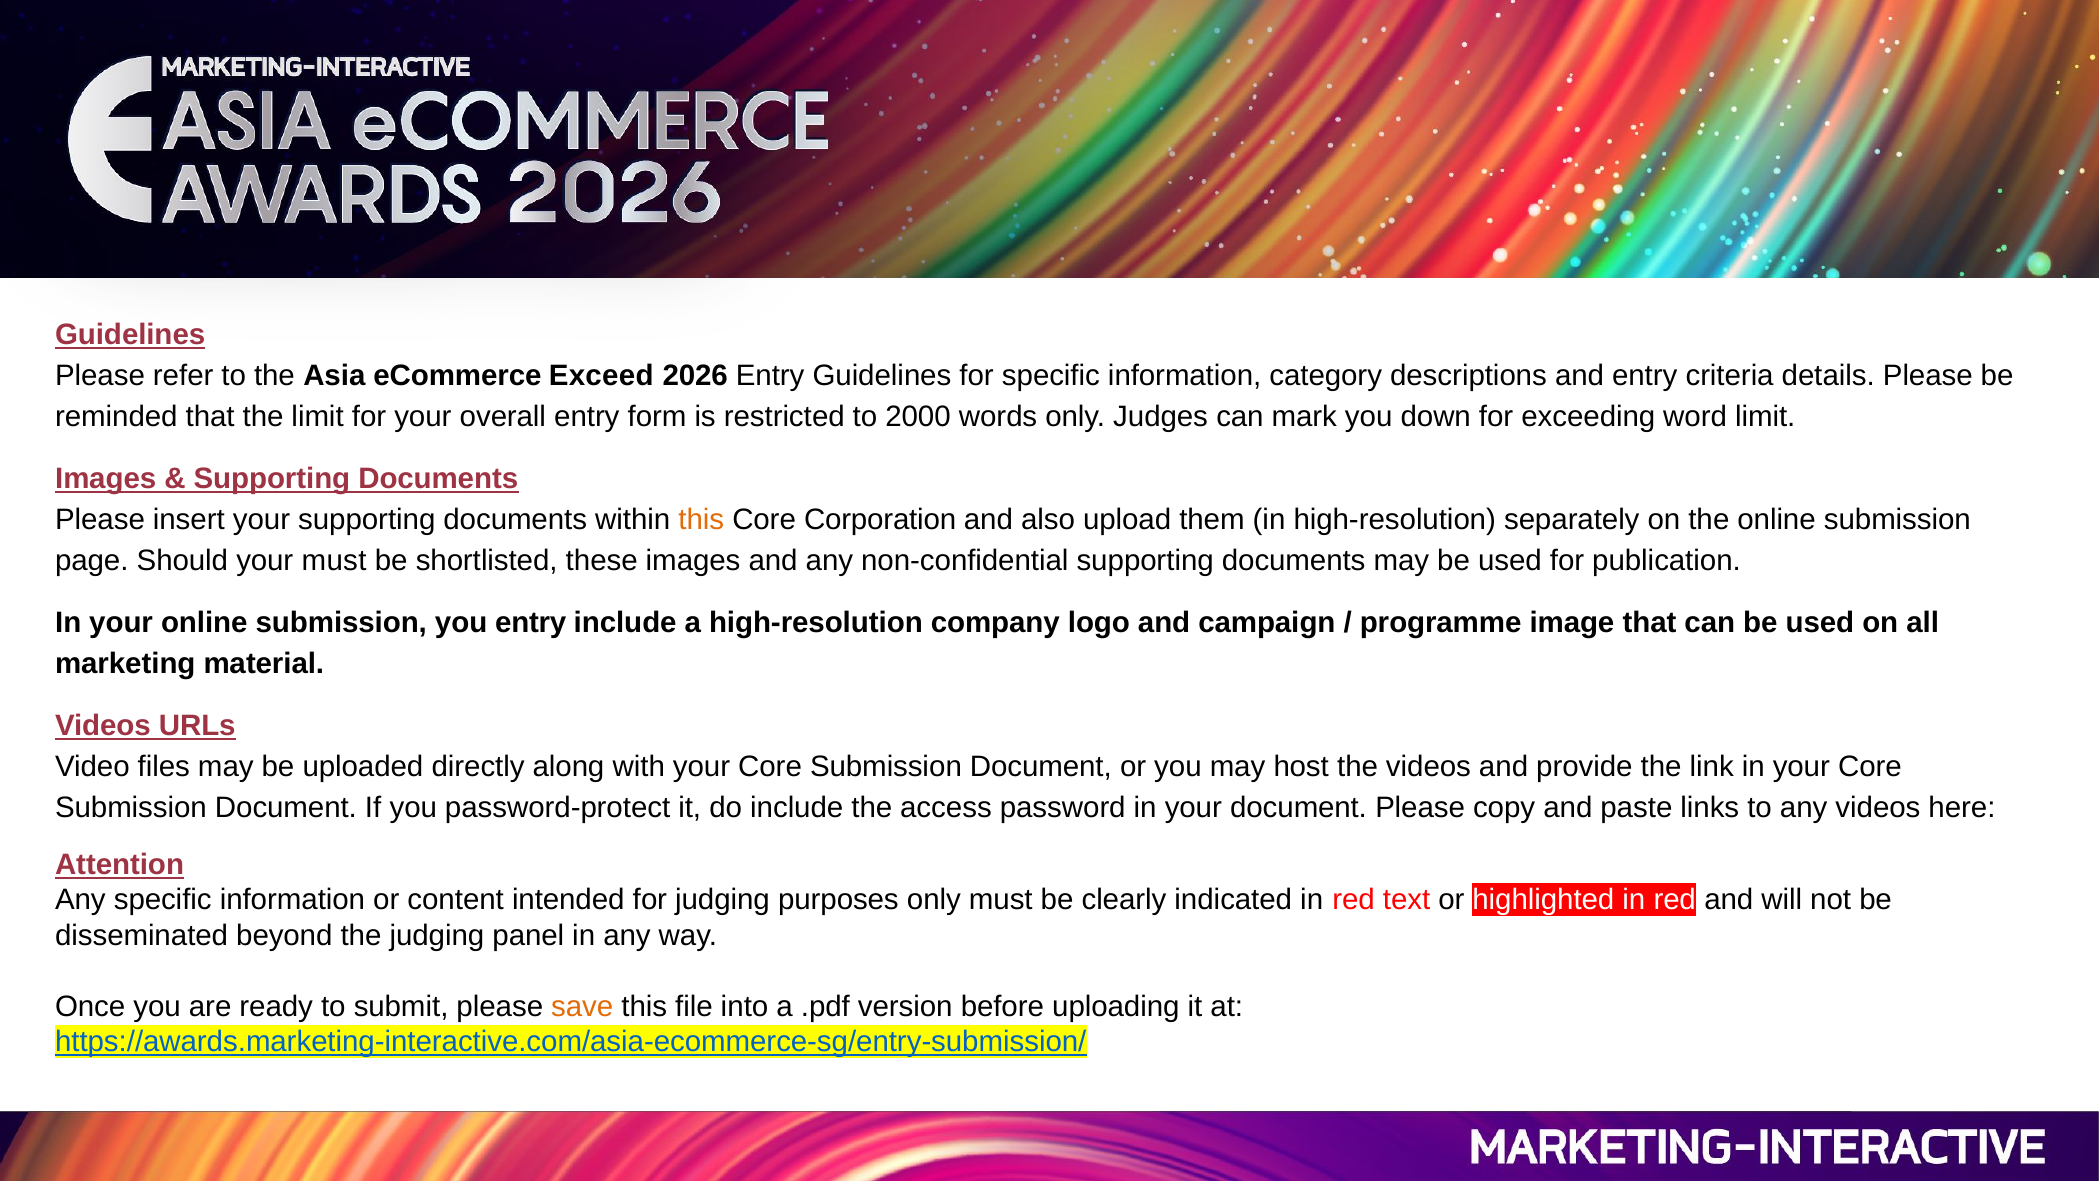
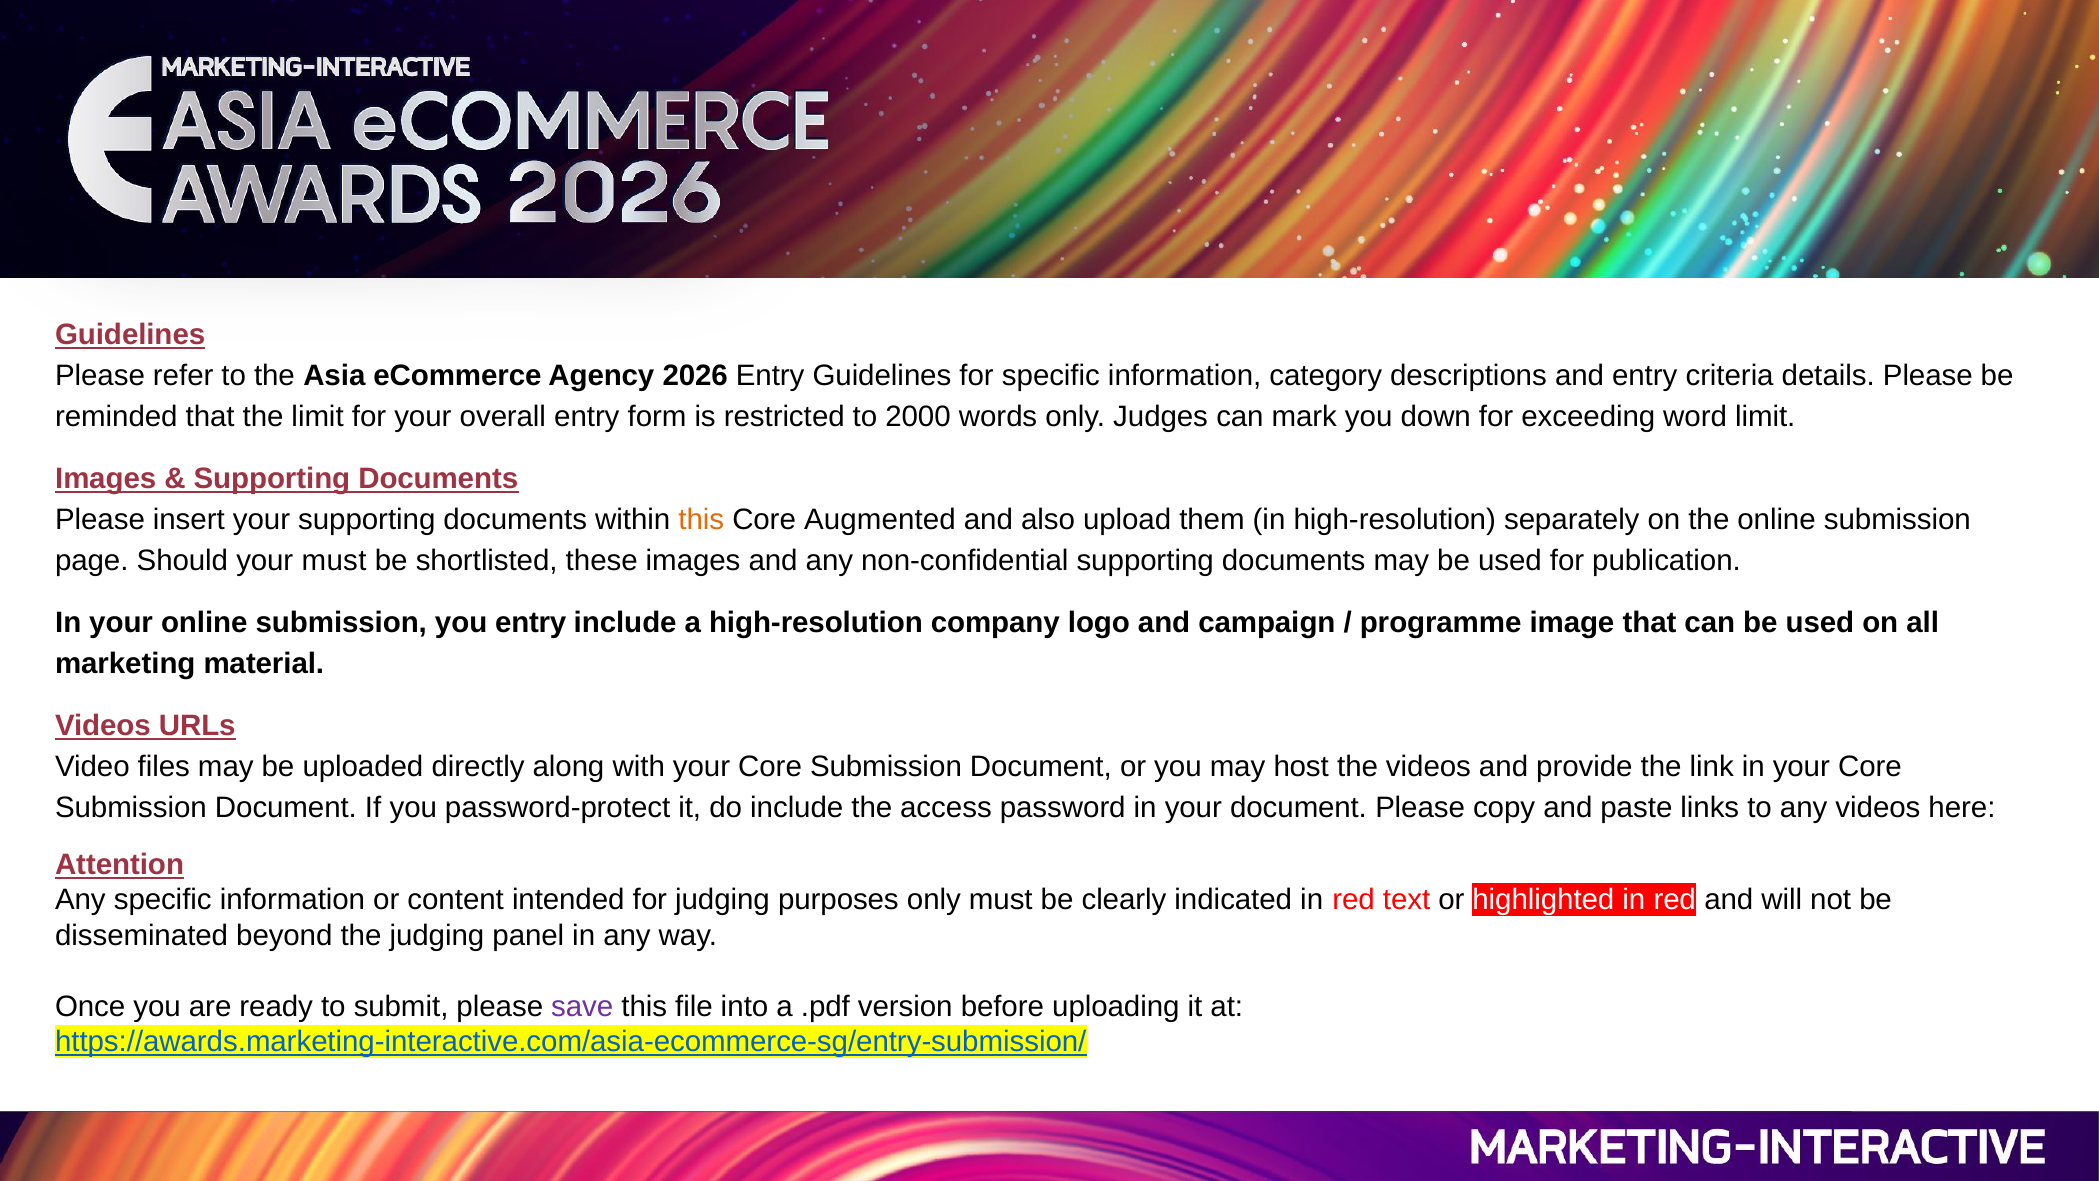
Exceed: Exceed -> Agency (601, 376)
Corporation: Corporation -> Augmented (880, 520)
save colour: orange -> purple (582, 1006)
